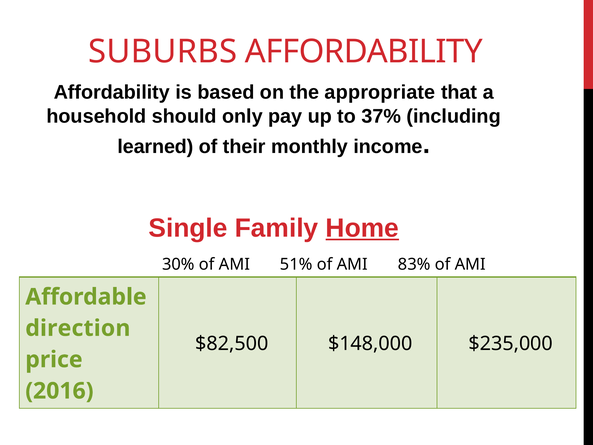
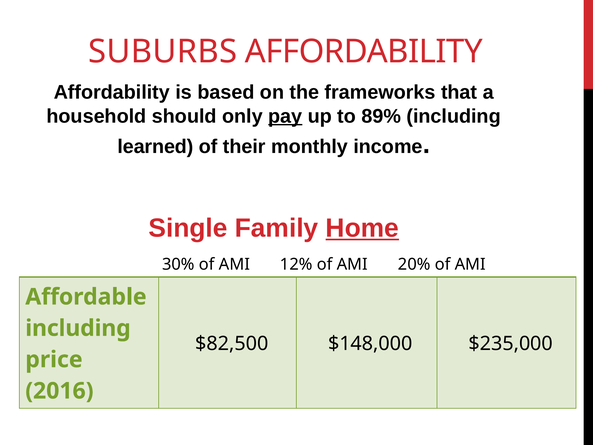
appropriate: appropriate -> frameworks (380, 92)
pay underline: none -> present (285, 116)
37%: 37% -> 89% (381, 116)
51%: 51% -> 12% (296, 264)
83%: 83% -> 20% (414, 264)
direction: direction -> including (78, 328)
